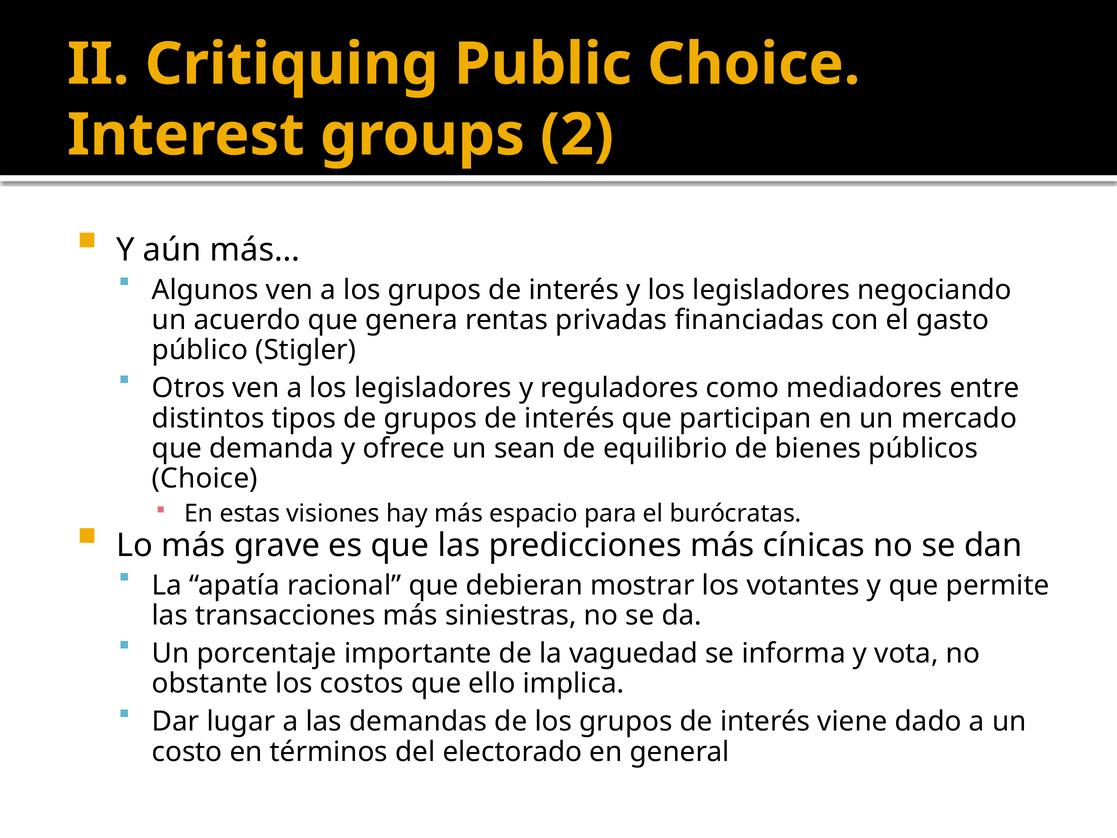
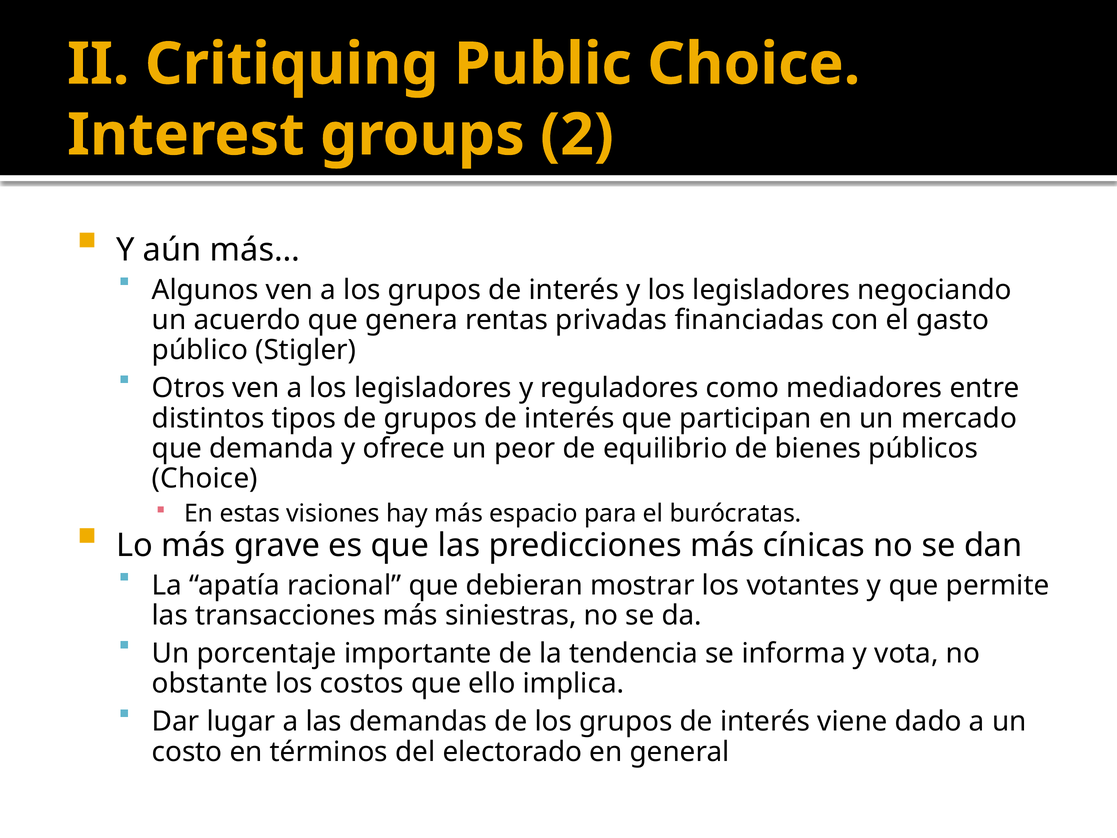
sean: sean -> peor (525, 448)
vaguedad: vaguedad -> tendencia (634, 653)
